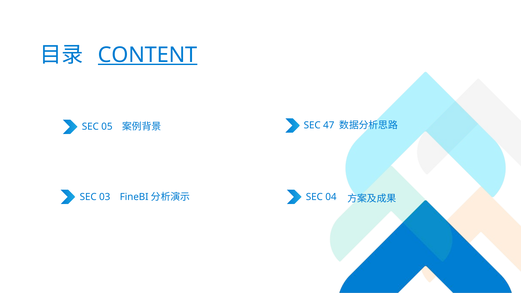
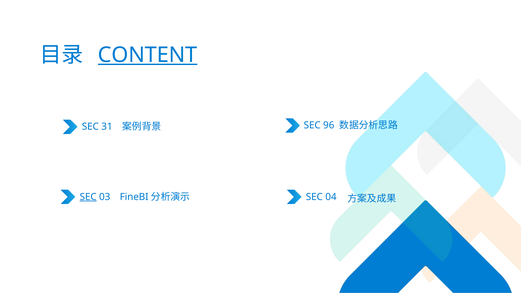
05: 05 -> 31 (107, 127)
47: 47 -> 96 (329, 125)
SEC underline: none -> present (88, 197)
